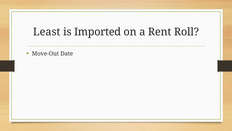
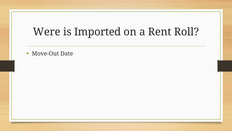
Least: Least -> Were (47, 32)
